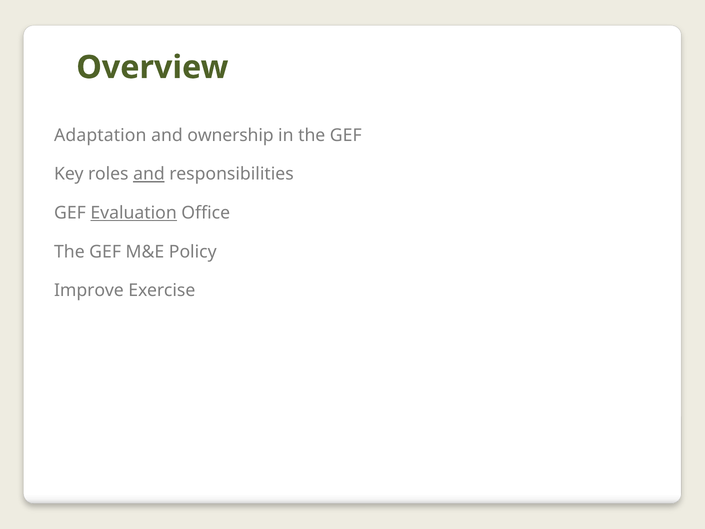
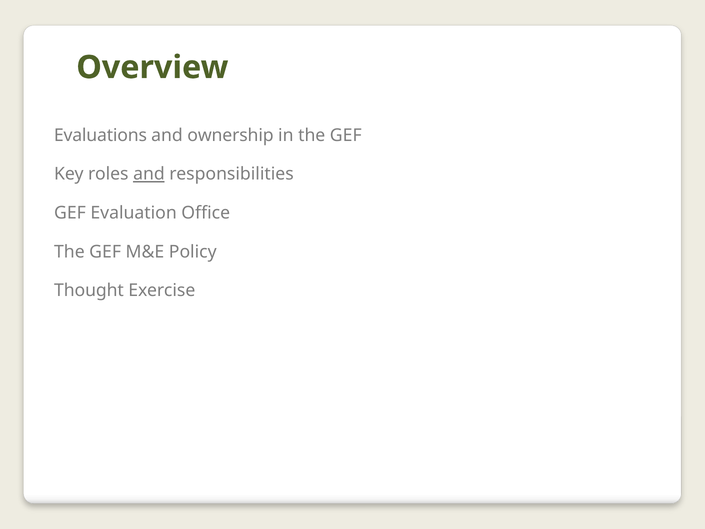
Adaptation: Adaptation -> Evaluations (100, 135)
Evaluation underline: present -> none (134, 213)
Improve: Improve -> Thought (89, 290)
